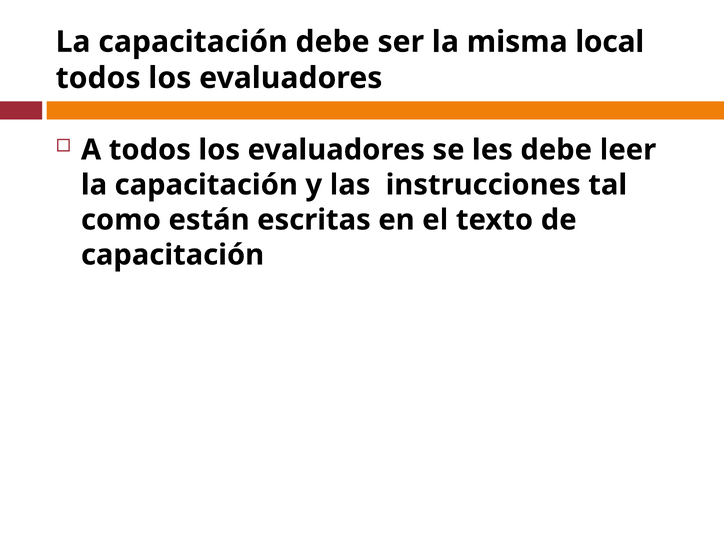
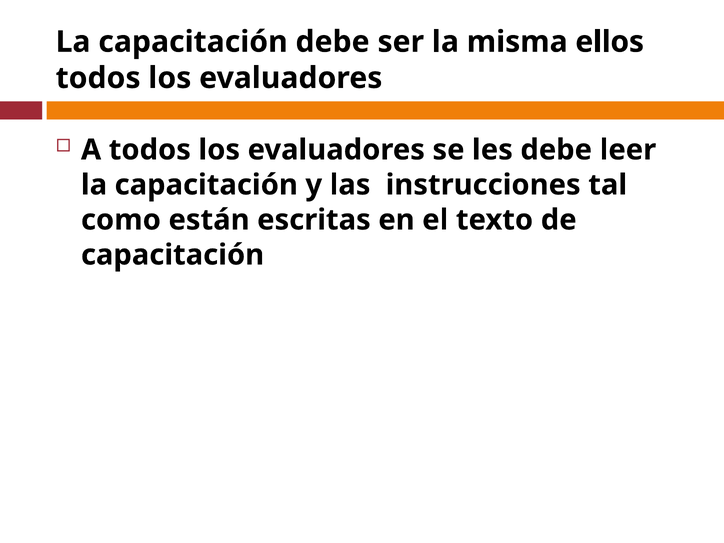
local: local -> ellos (610, 42)
